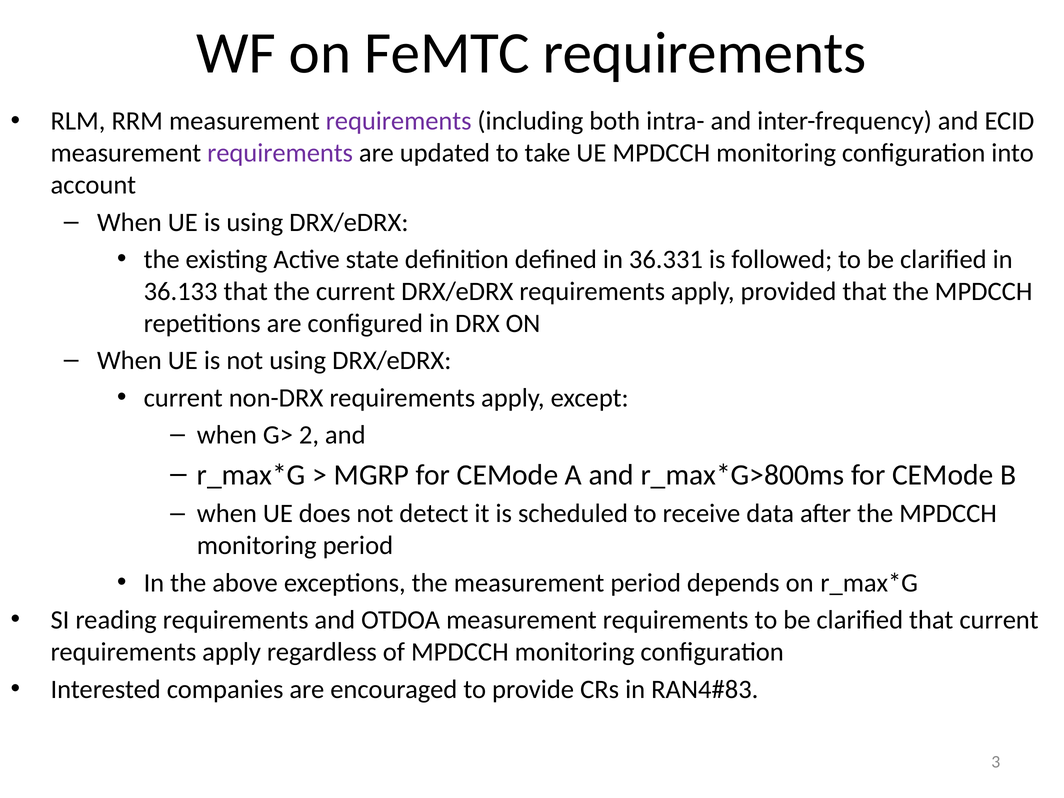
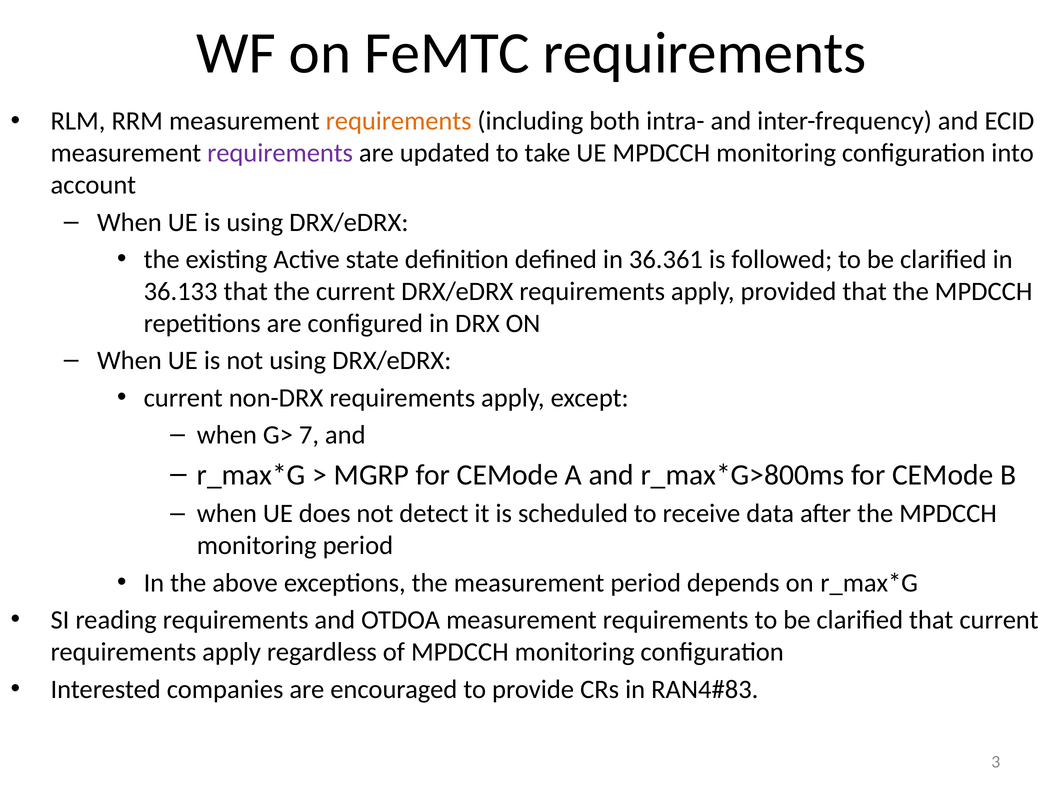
requirements colour: purple -> orange (399, 121)
36.331: 36.331 -> 36.361 (666, 260)
2: 2 -> 7 (309, 435)
